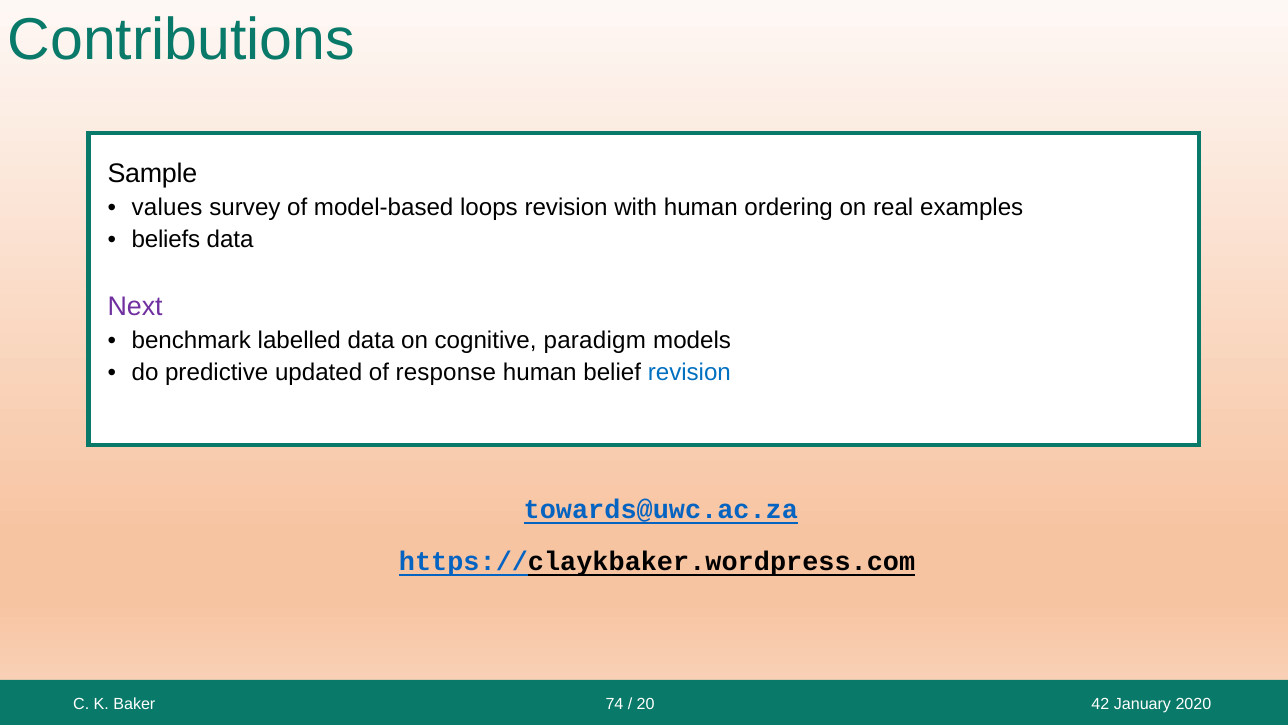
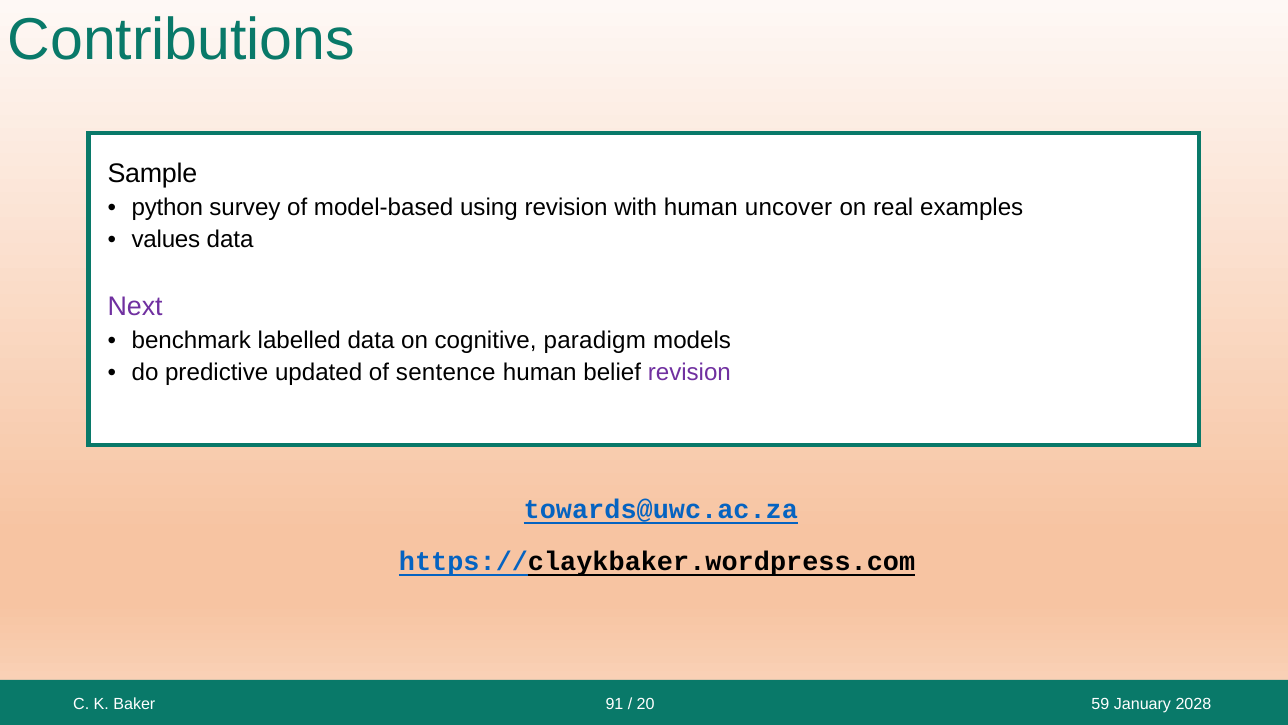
values: values -> python (167, 207)
loops: loops -> using (489, 207)
ordering: ordering -> uncover (789, 207)
beliefs: beliefs -> values (166, 239)
response: response -> sentence (446, 373)
revision colour: blue -> purple (689, 373)
74: 74 -> 91 (614, 703)
42: 42 -> 59 (1100, 703)
2020: 2020 -> 2028 (1193, 703)
